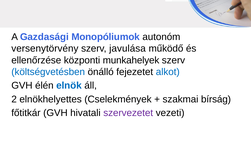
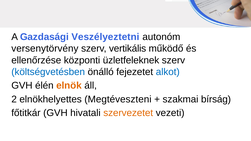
Monopóliumok: Monopóliumok -> Veszélyeztetni (105, 37)
javulása: javulása -> vertikális (128, 49)
munkahelyek: munkahelyek -> üzletfeleknek (131, 60)
elnök colour: blue -> orange (69, 86)
Cselekmények: Cselekmények -> Megtéveszteni (118, 99)
szervezetet colour: purple -> orange (128, 113)
